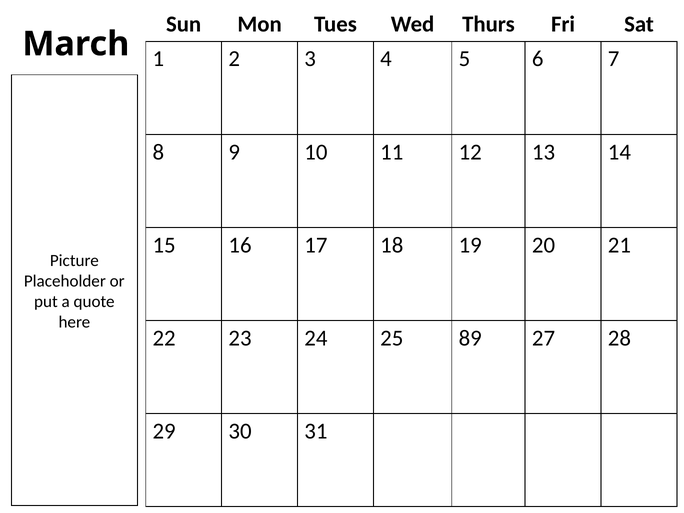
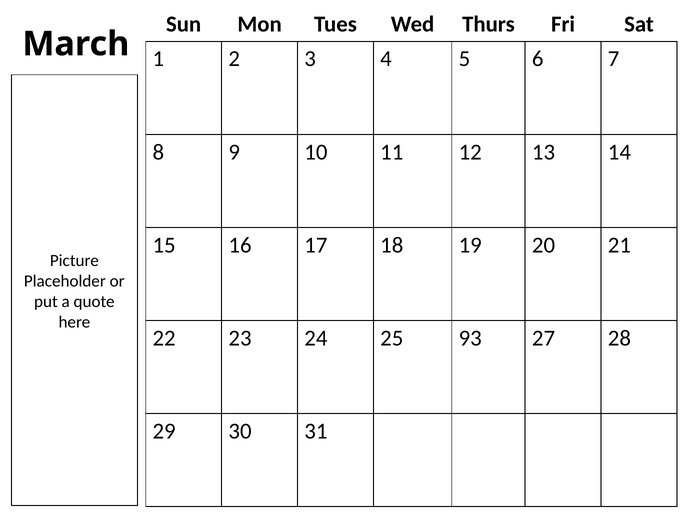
89: 89 -> 93 (470, 338)
